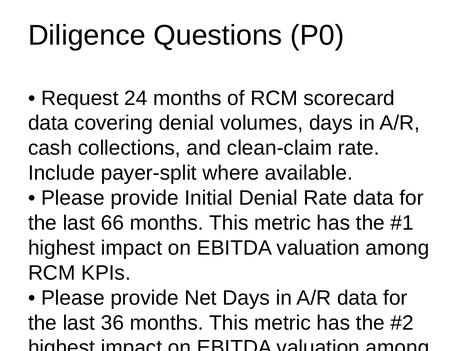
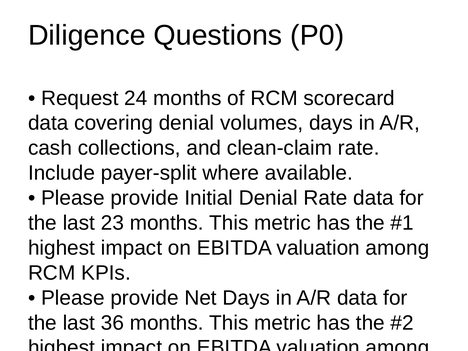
66: 66 -> 23 (112, 223)
